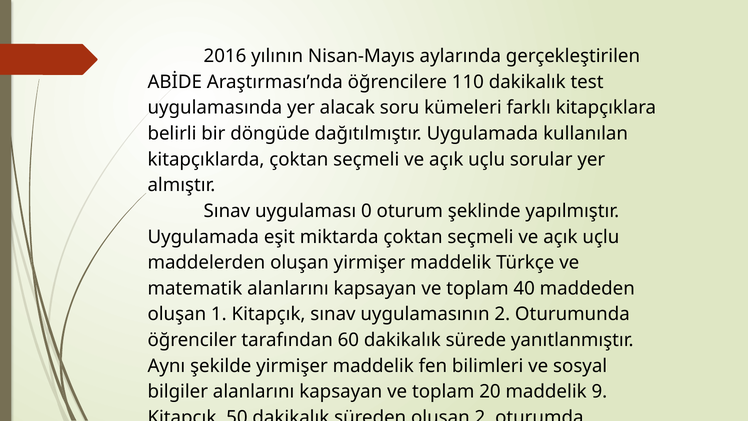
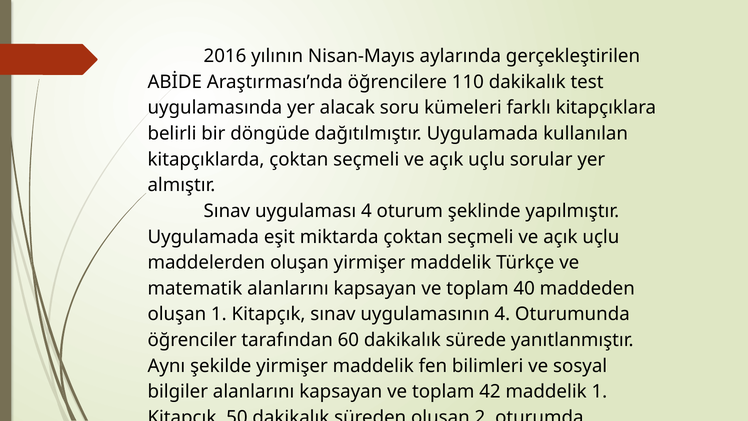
uygulaması 0: 0 -> 4 (366, 211)
uygulamasının 2: 2 -> 4 (502, 314)
20: 20 -> 42 (490, 391)
maddelik 9: 9 -> 1 (599, 391)
